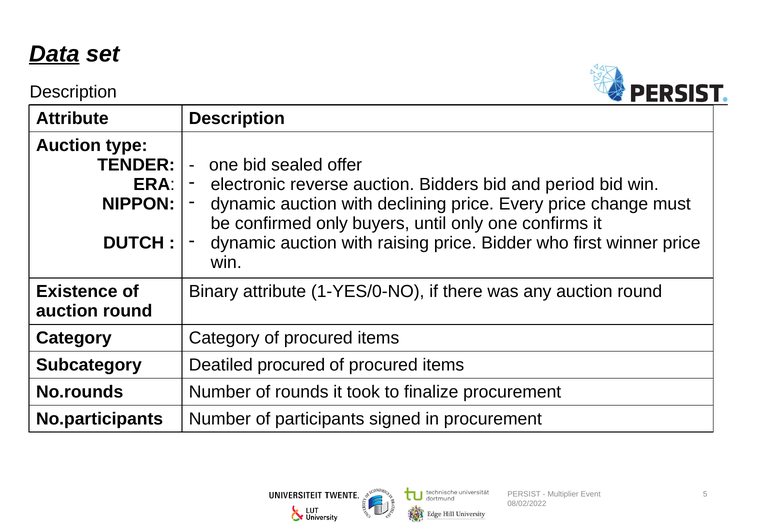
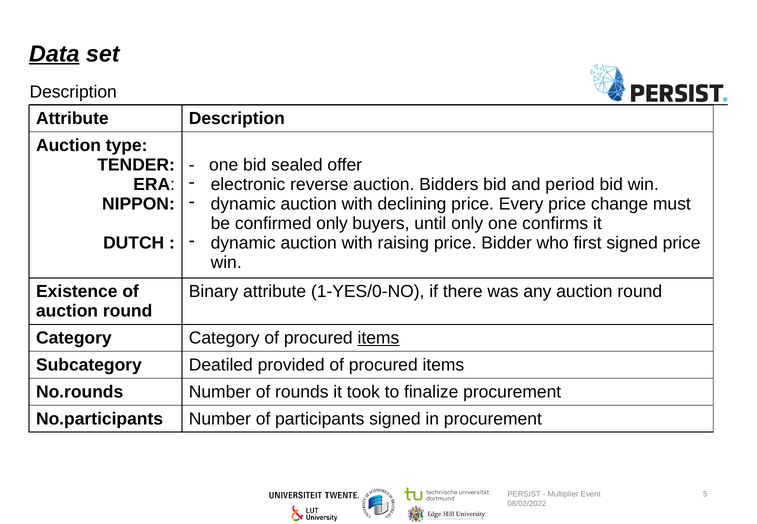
first winner: winner -> signed (632, 243)
items underline: none -> present (378, 338)
Deatiled procured: procured -> provided (291, 365)
